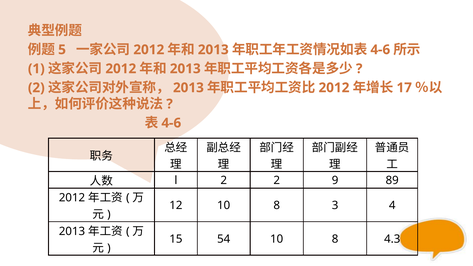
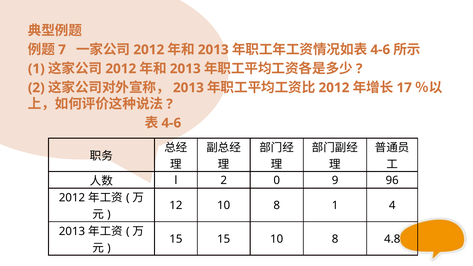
5: 5 -> 7 (62, 50)
2 2: 2 -> 0 (277, 181)
89: 89 -> 96 (392, 181)
8 3: 3 -> 1 (335, 206)
15 54: 54 -> 15 (224, 239)
4.3: 4.3 -> 4.8 (392, 239)
